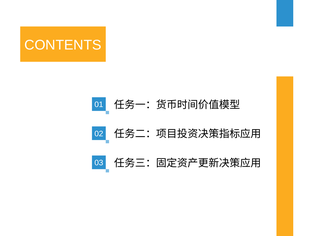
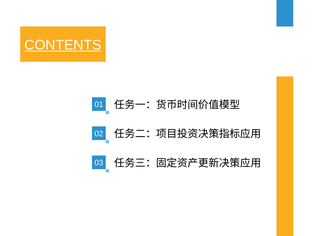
CONTENTS underline: none -> present (63, 45)
